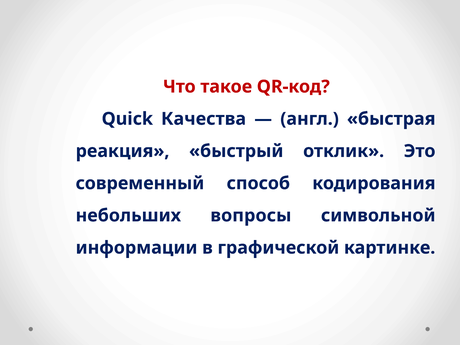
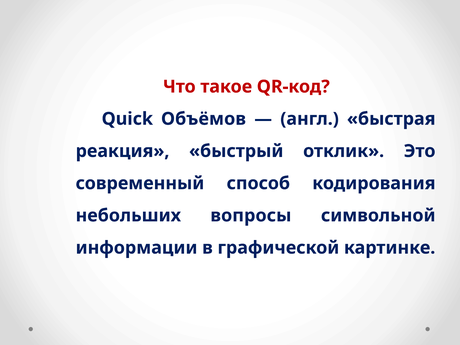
Качества: Качества -> Объёмов (204, 119)
